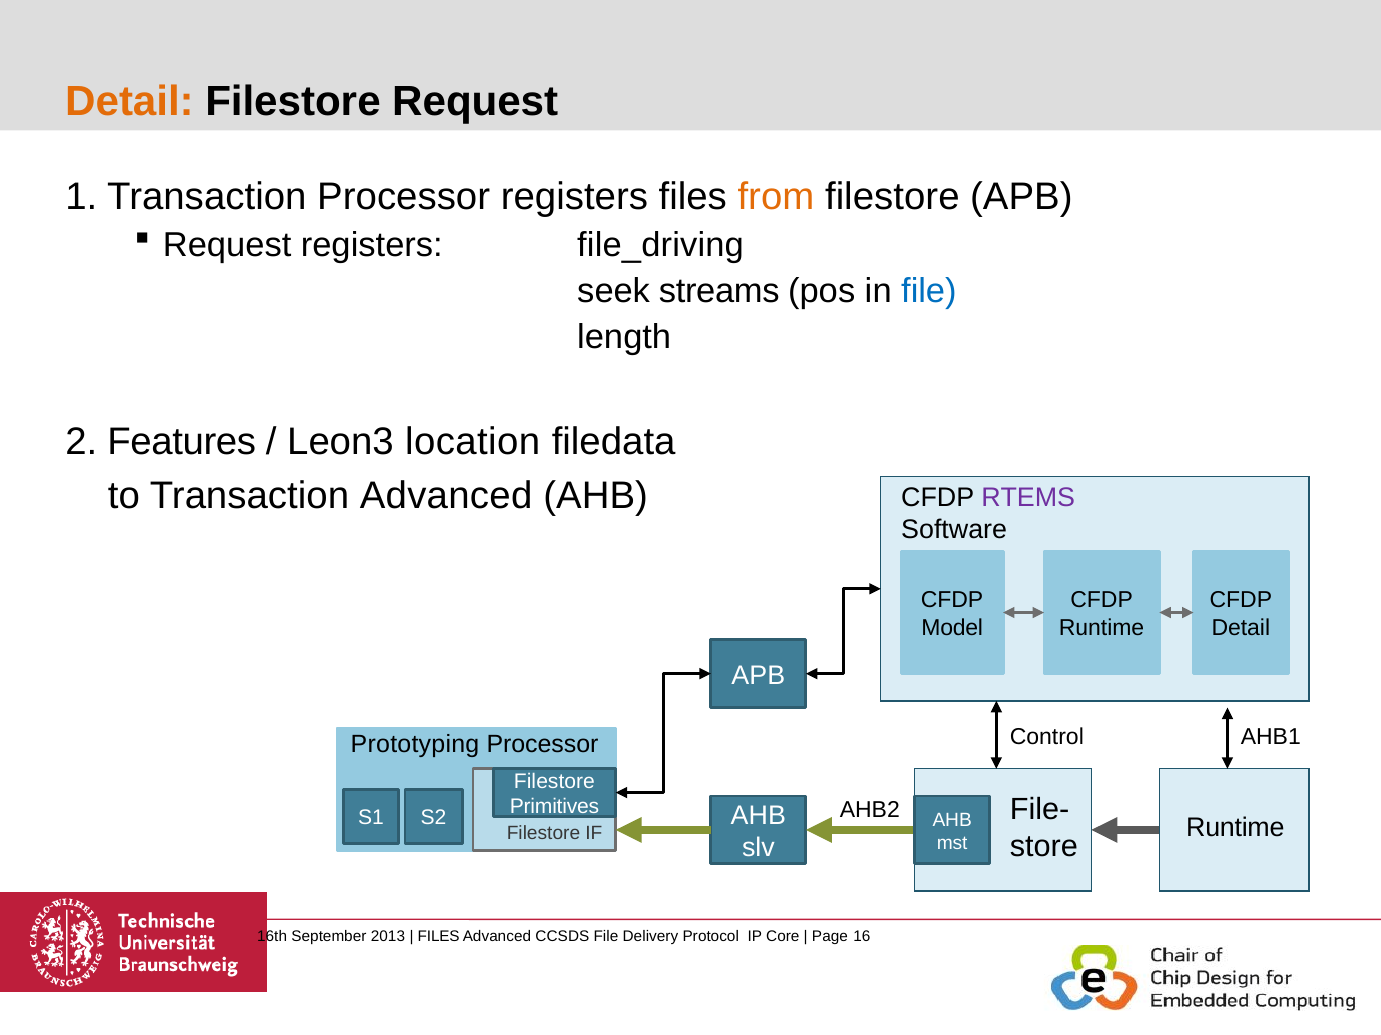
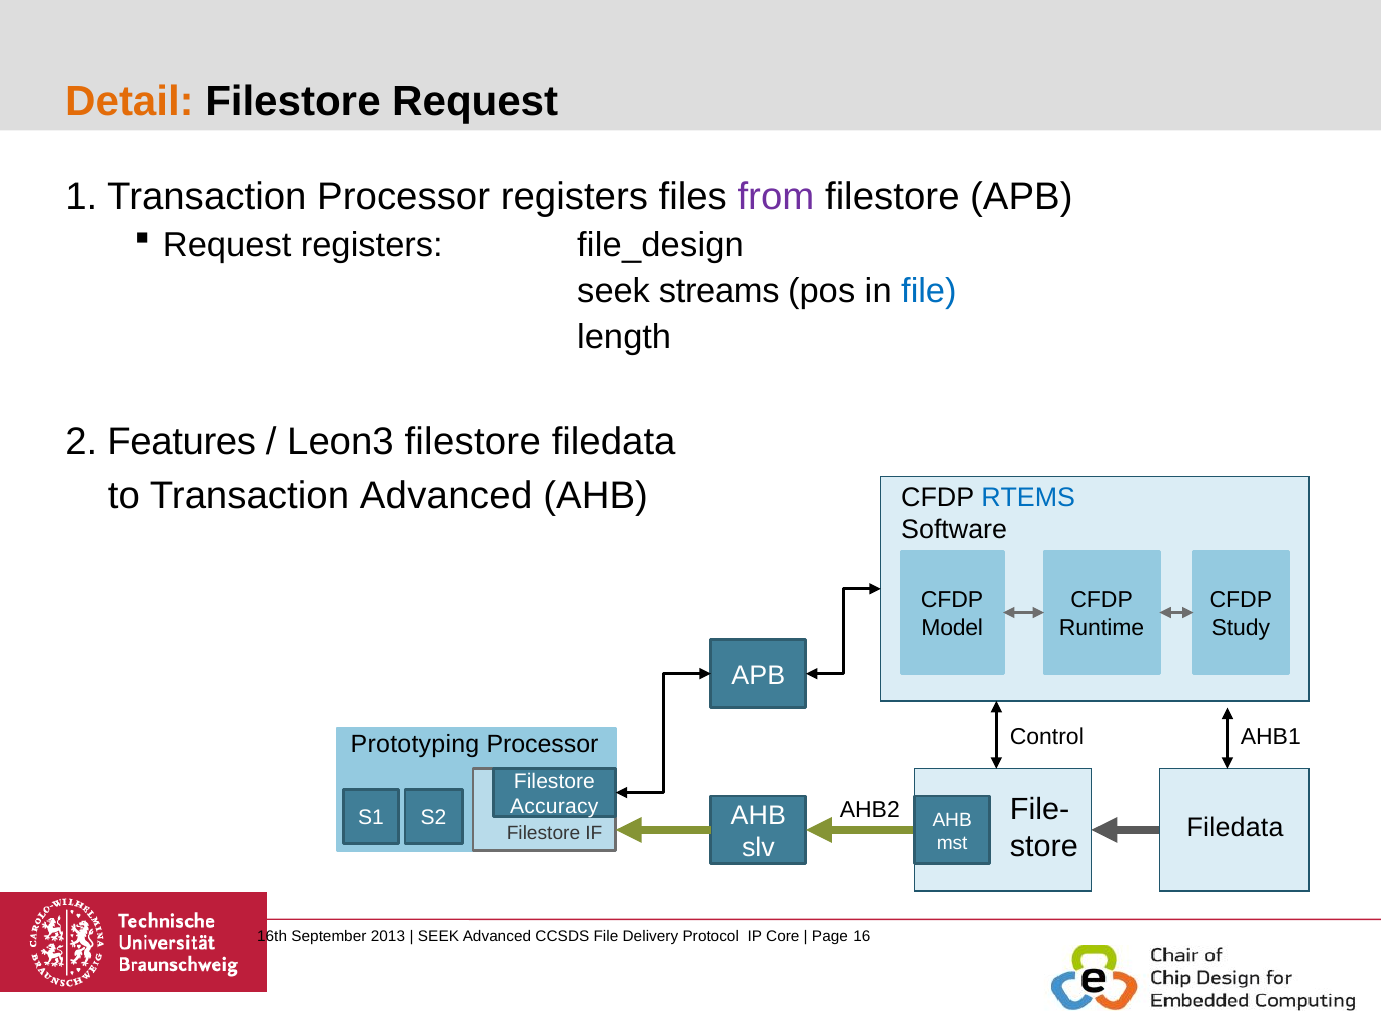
from colour: orange -> purple (776, 197)
file_driving: file_driving -> file_design (661, 245)
Leon3 location: location -> filestore (473, 443)
RTEMS colour: purple -> blue (1028, 498)
Detail: Detail -> Study (1241, 628)
Primitives: Primitives -> Accuracy (554, 807)
Runtime: Runtime -> Filedata (1235, 828)
FILES: FILES -> SEEK (439, 938)
